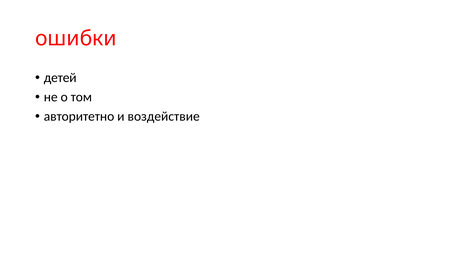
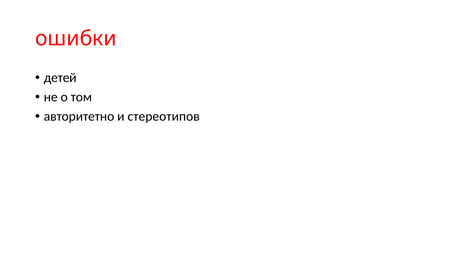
воздействие: воздействие -> стереотипов (164, 117)
